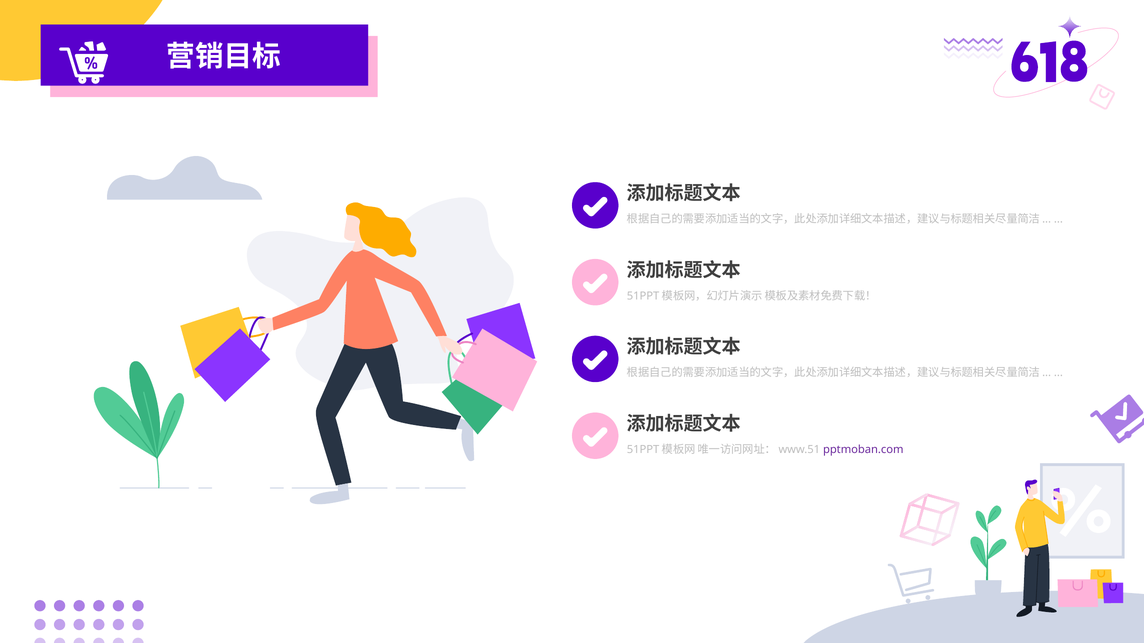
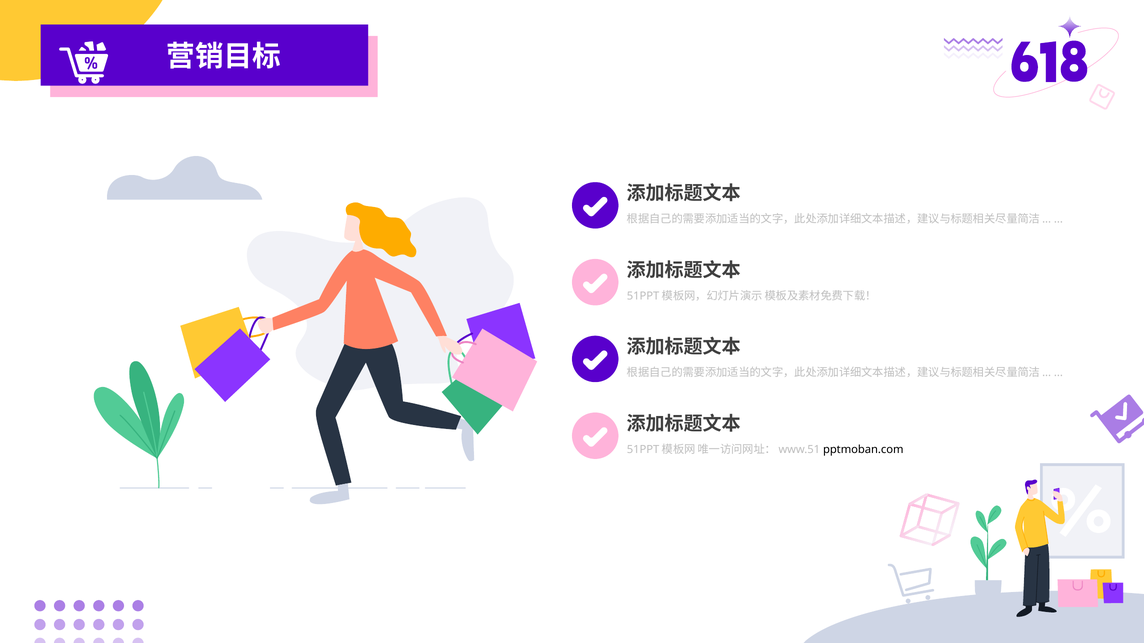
pptmoban.com colour: purple -> black (863, 450)
